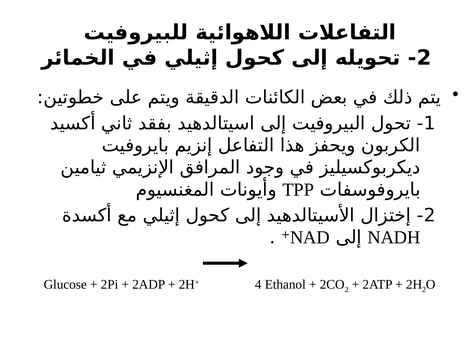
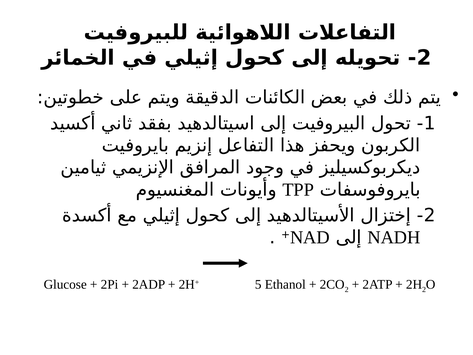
4: 4 -> 5 (258, 284)
